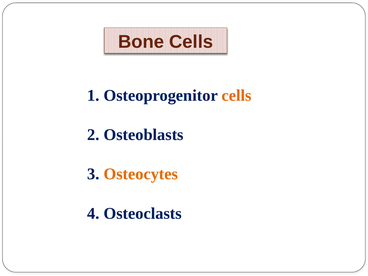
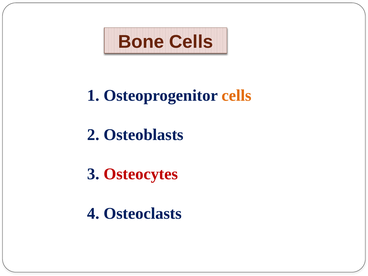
Osteocytes colour: orange -> red (141, 174)
